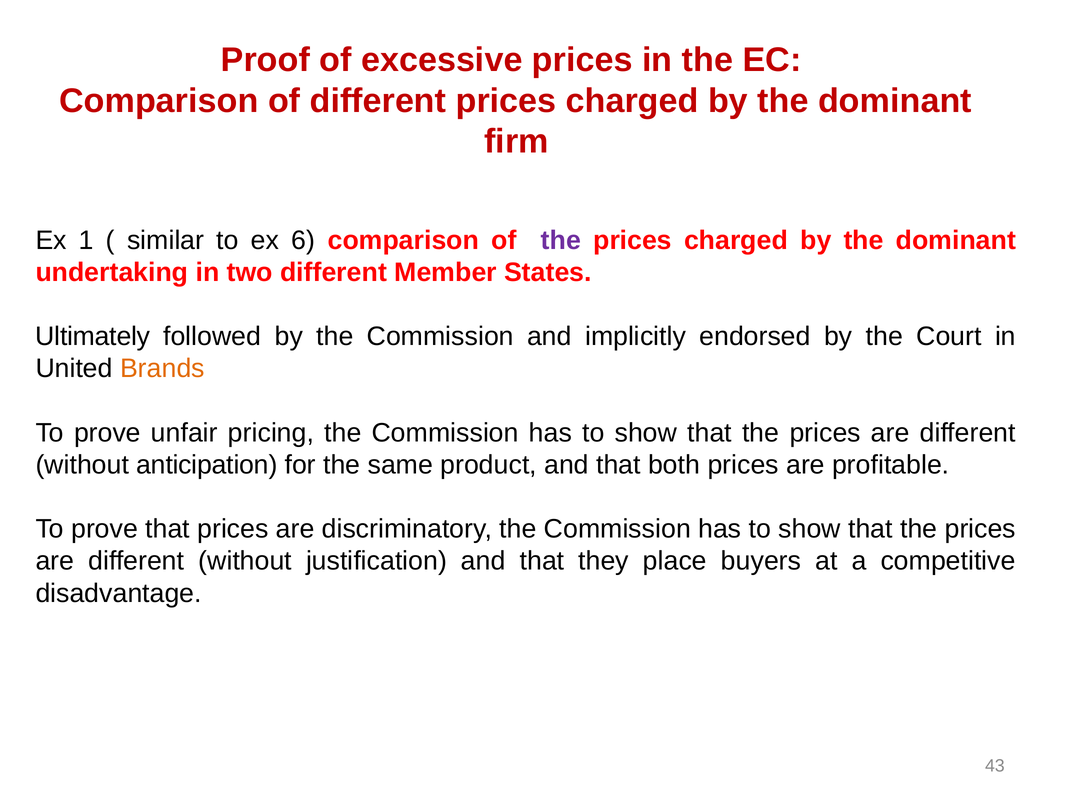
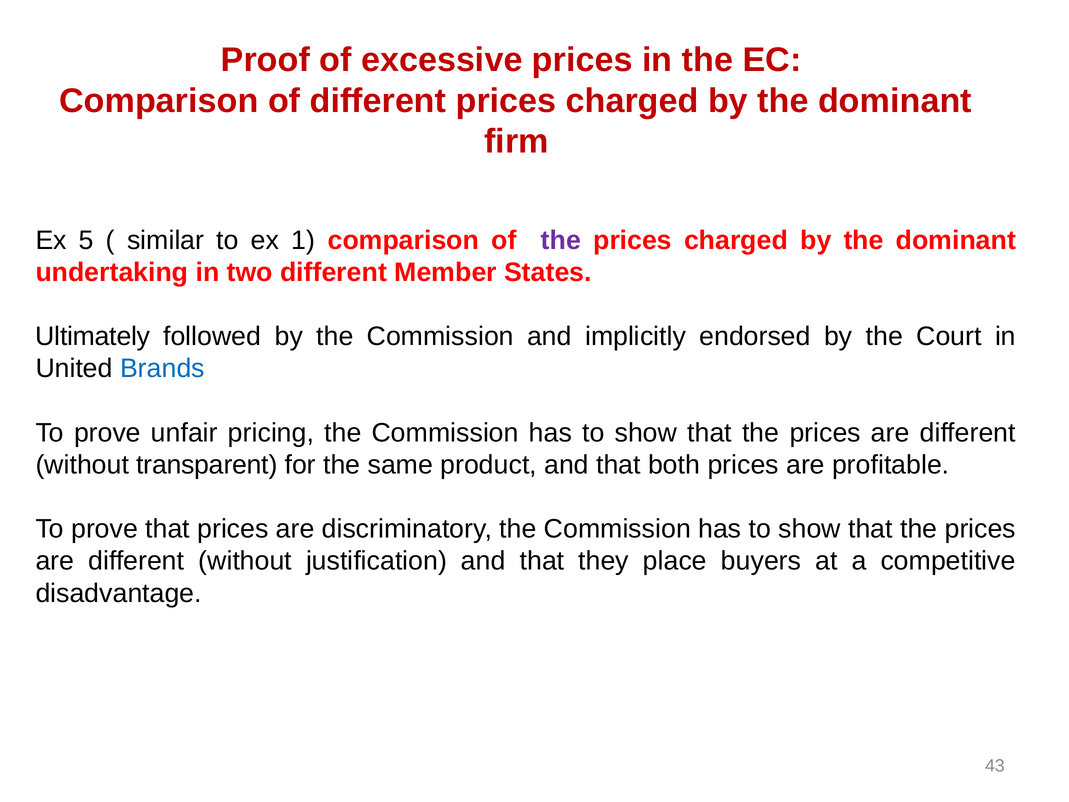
1: 1 -> 5 (86, 240)
6: 6 -> 1 (303, 240)
Brands colour: orange -> blue (162, 369)
anticipation: anticipation -> transparent (207, 465)
